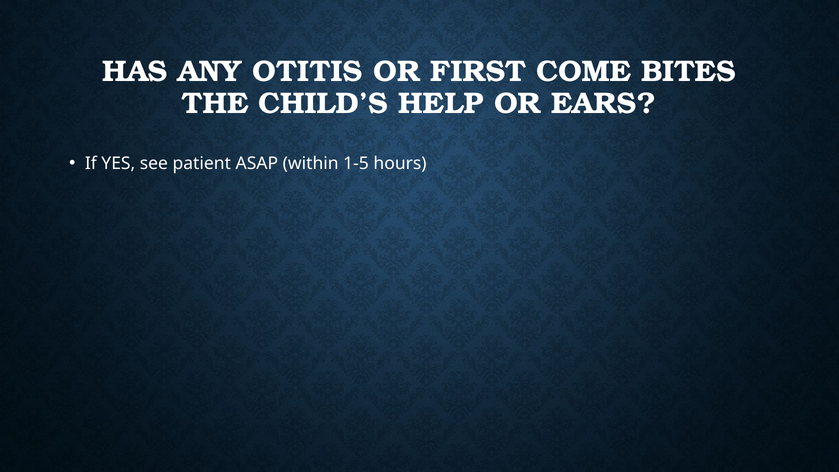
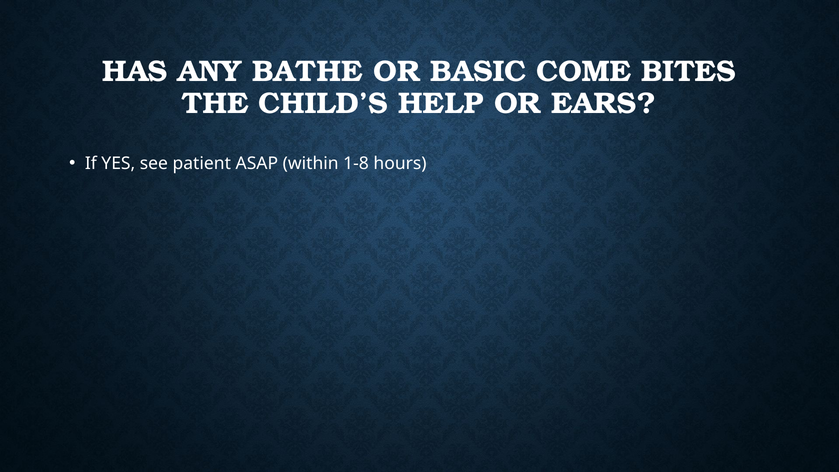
OTITIS: OTITIS -> BATHE (307, 71)
FIRST: FIRST -> BASIC (478, 71)
1-5: 1-5 -> 1-8 (356, 163)
